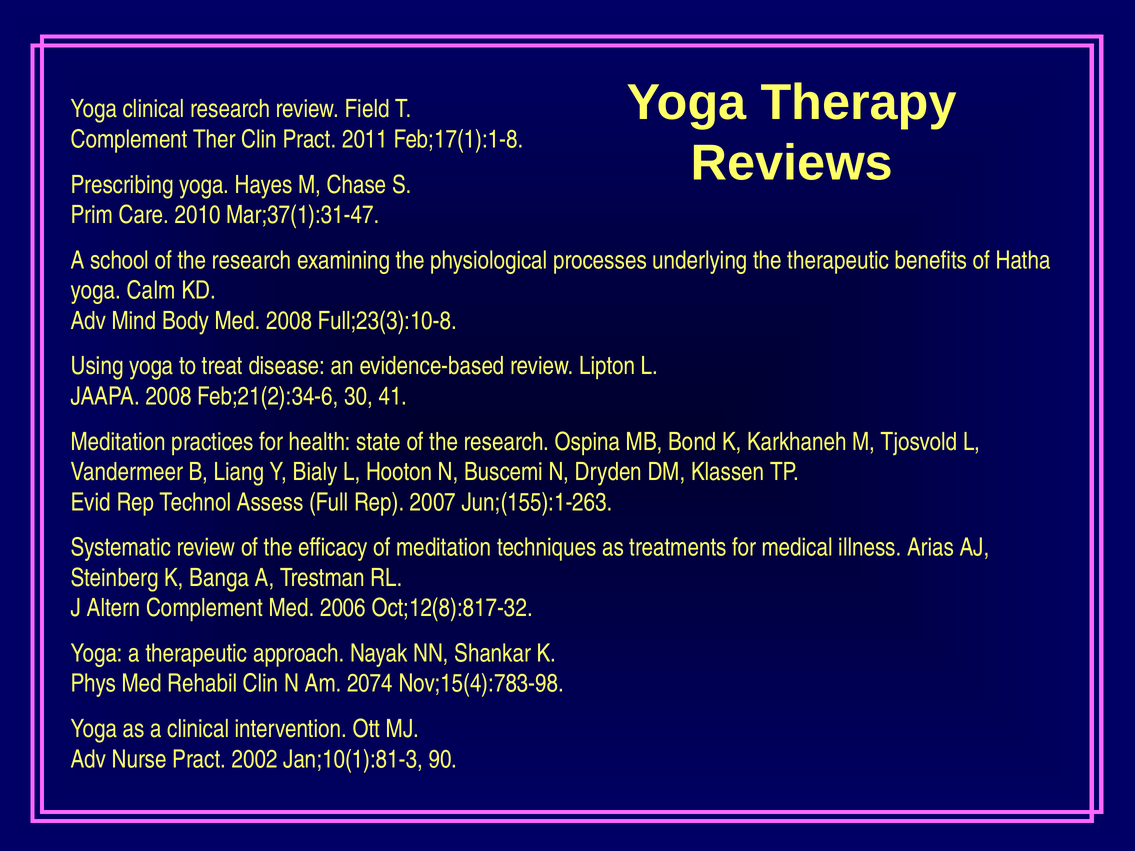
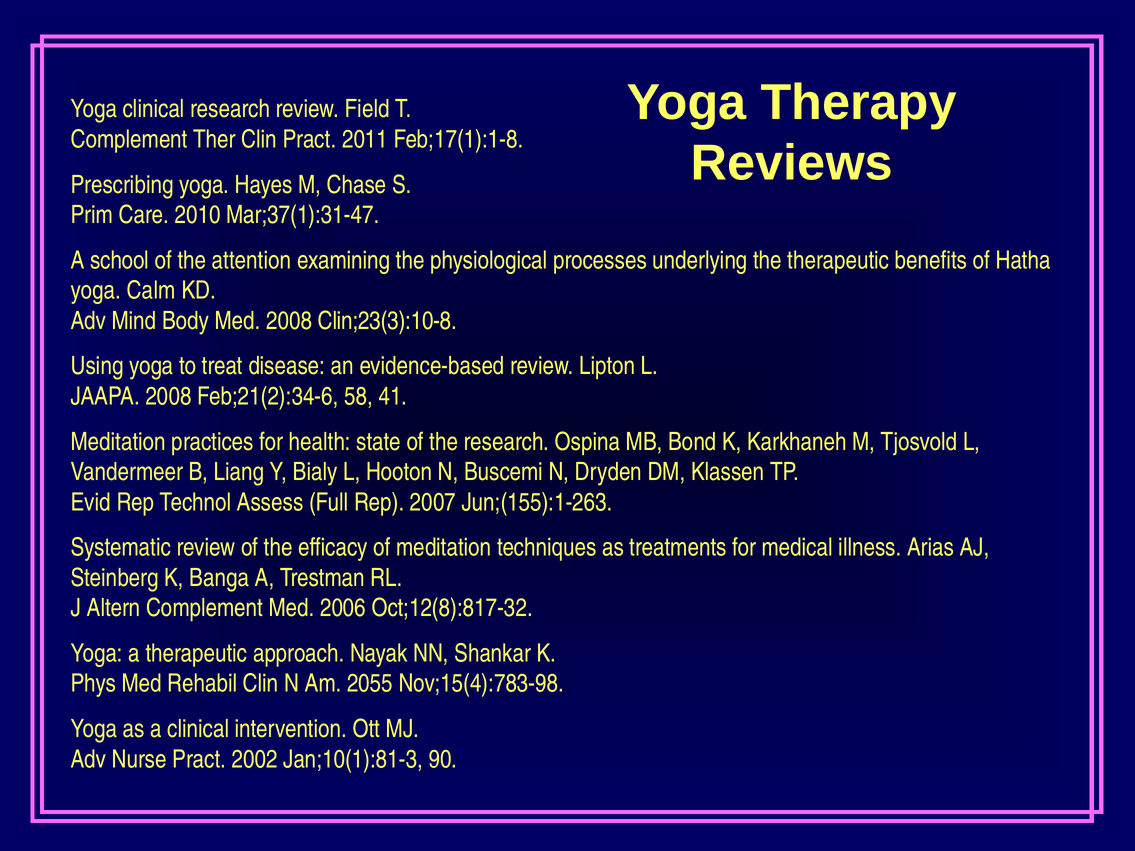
research: research -> attention (252, 260)
Full;23(3):10-8: Full;23(3):10-8 -> Clin;23(3):10-8 (387, 321)
30: 30 -> 58 (359, 396)
2074: 2074 -> 2055 (370, 684)
